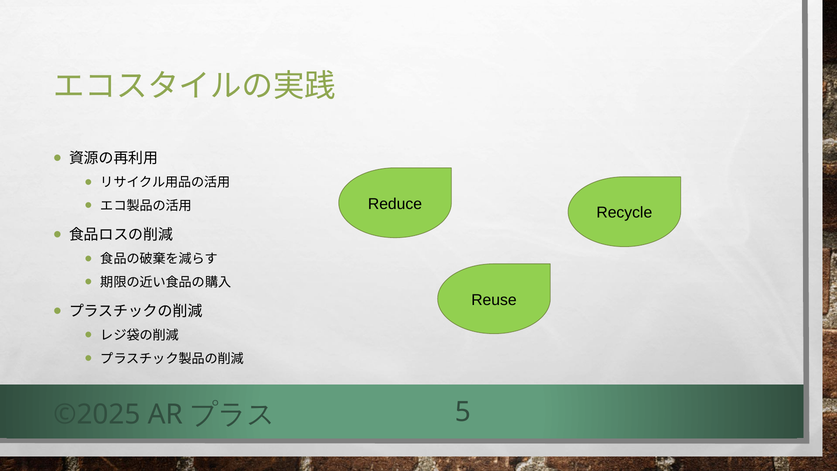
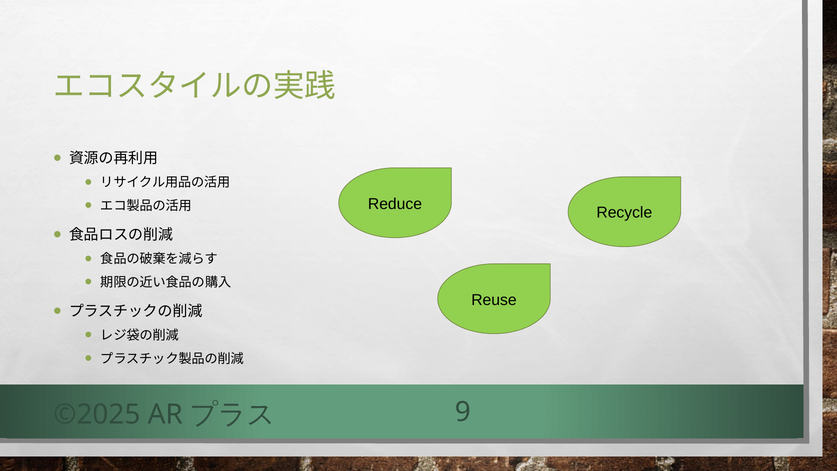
5: 5 -> 9 (463, 412)
